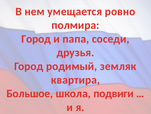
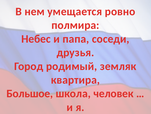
Город: Город -> Небес (36, 39)
подвиги: подвиги -> человек (113, 93)
